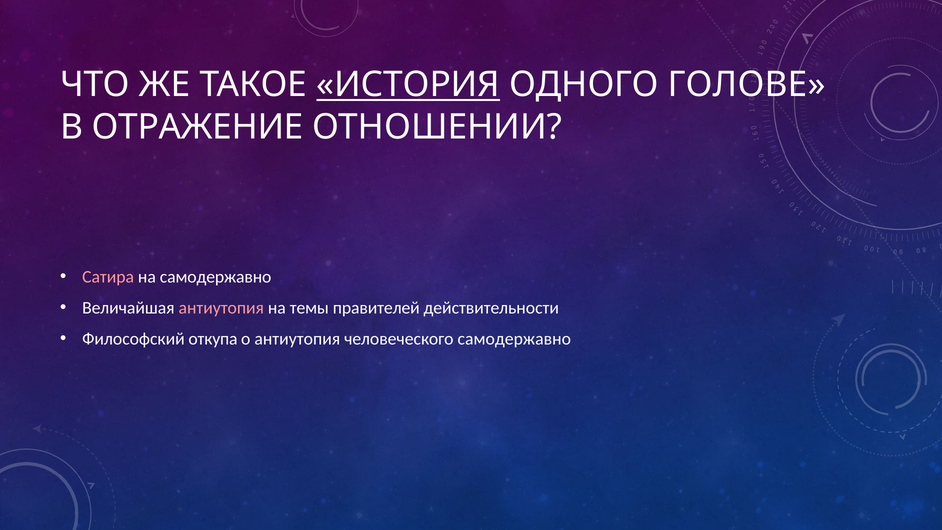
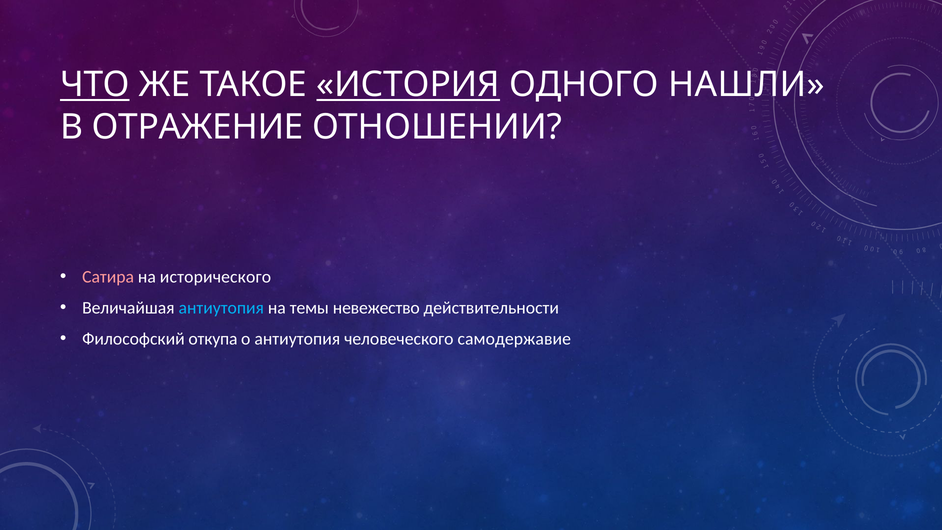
ЧТО underline: none -> present (95, 85)
ГОЛОВЕ: ГОЛОВЕ -> НАШЛИ (747, 85)
на самодержавно: самодержавно -> исторического (215, 277)
антиутопия colour: pink -> light blue (221, 308)
правителей: правителей -> невежество (376, 308)
человеческого самодержавно: самодержавно -> самодержавие (514, 339)
